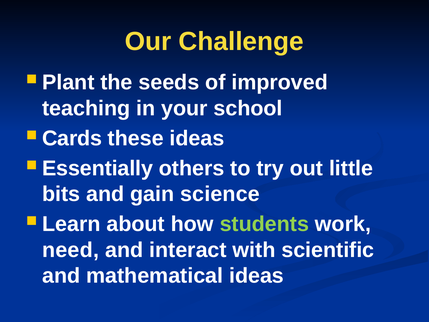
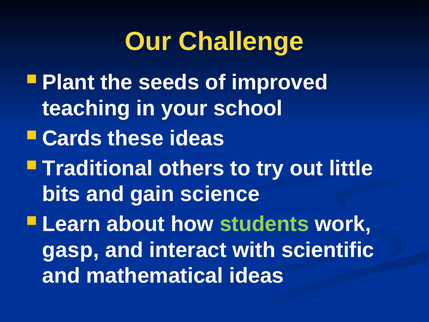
Essentially: Essentially -> Traditional (97, 168)
need: need -> gasp (71, 250)
